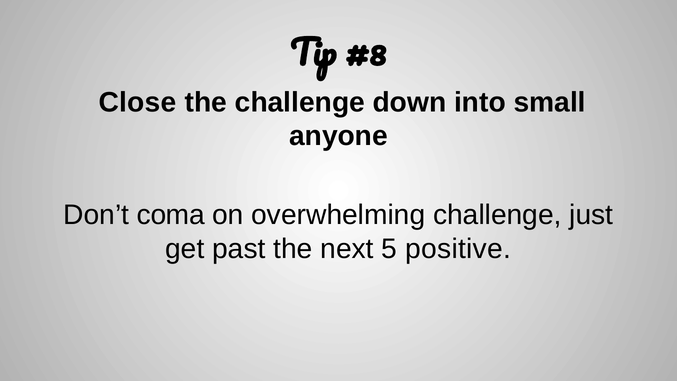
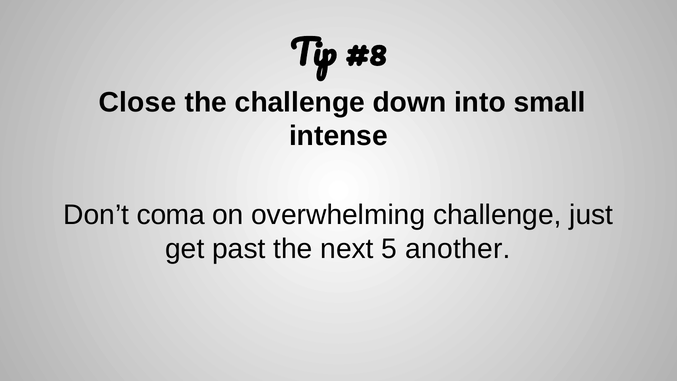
anyone: anyone -> intense (338, 136)
positive: positive -> another (458, 249)
